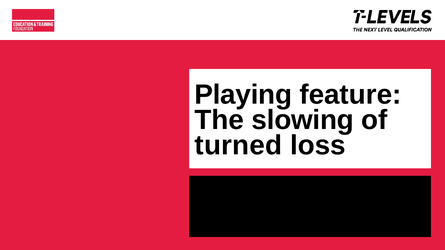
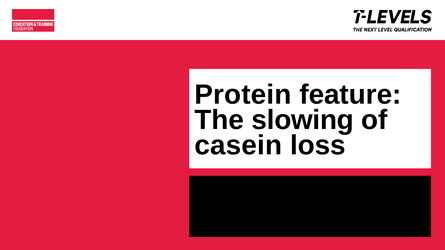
Playing: Playing -> Protein (243, 95)
turned: turned -> casein (238, 145)
